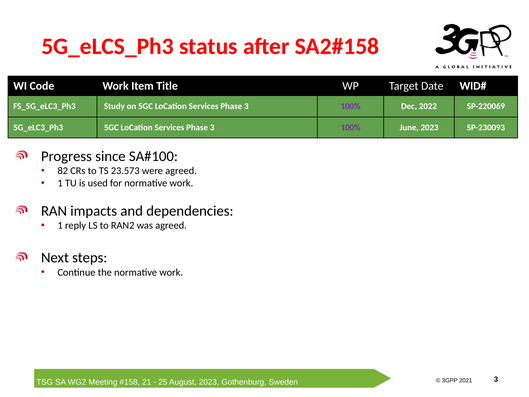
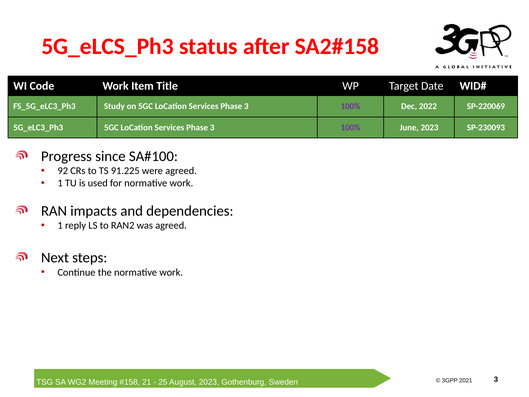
82: 82 -> 92 (63, 171)
23.573: 23.573 -> 91.225 (125, 171)
